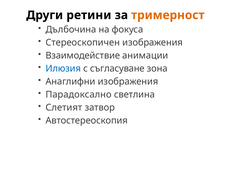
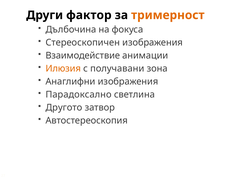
ретини: ретини -> фактор (89, 15)
Илюзия colour: blue -> orange (63, 68)
съгласуване: съгласуване -> получавани (117, 68)
Слетият: Слетият -> Другото (64, 107)
